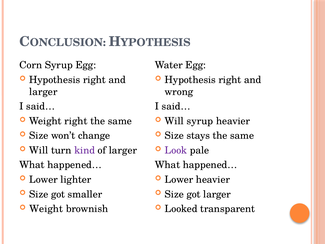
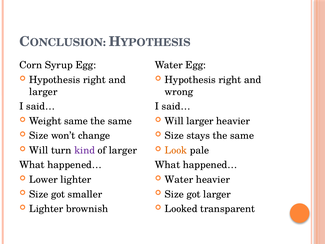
Weight right: right -> same (76, 121)
Will syrup: syrup -> larger (200, 121)
Look colour: purple -> orange (176, 150)
Lower: Lower -> Water (179, 179)
Weight: Weight -> Lighter (46, 209)
